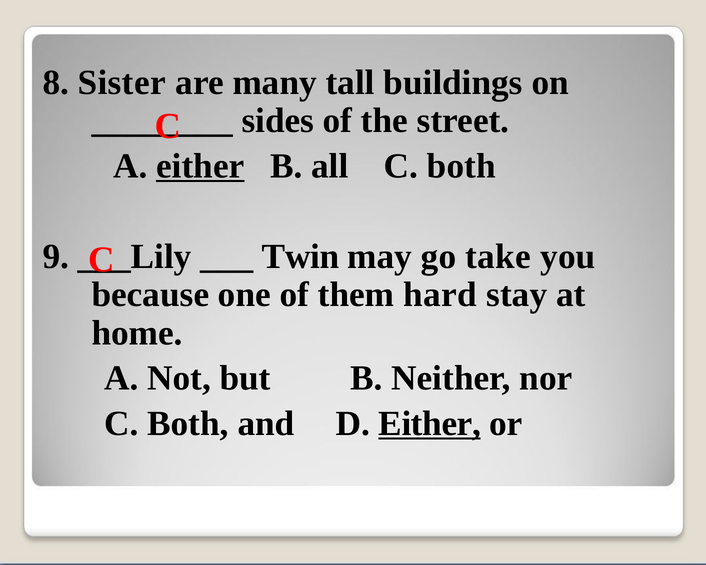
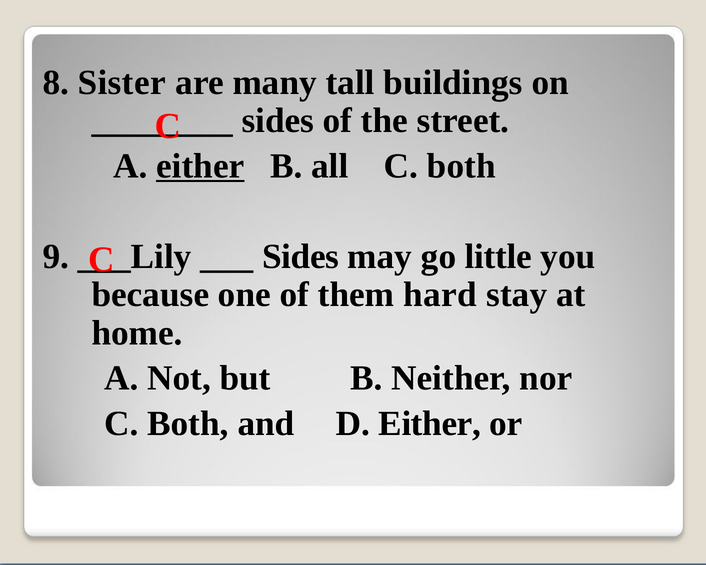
Twin: Twin -> Sides (301, 256)
take: take -> little (498, 256)
Either underline: present -> none (430, 423)
